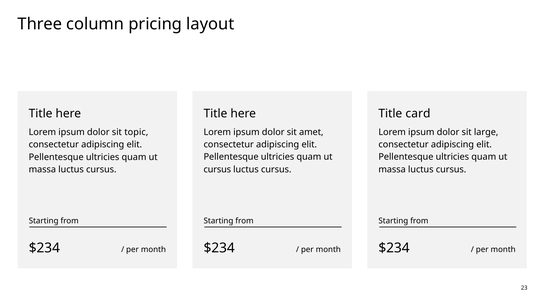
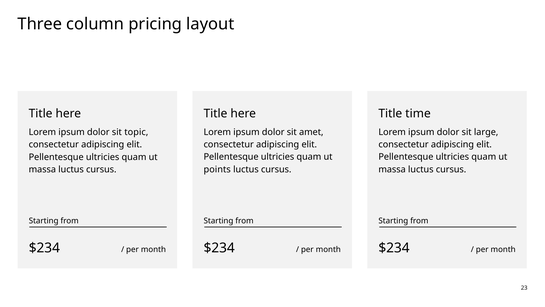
card: card -> time (418, 114)
cursus: cursus -> points (217, 169)
